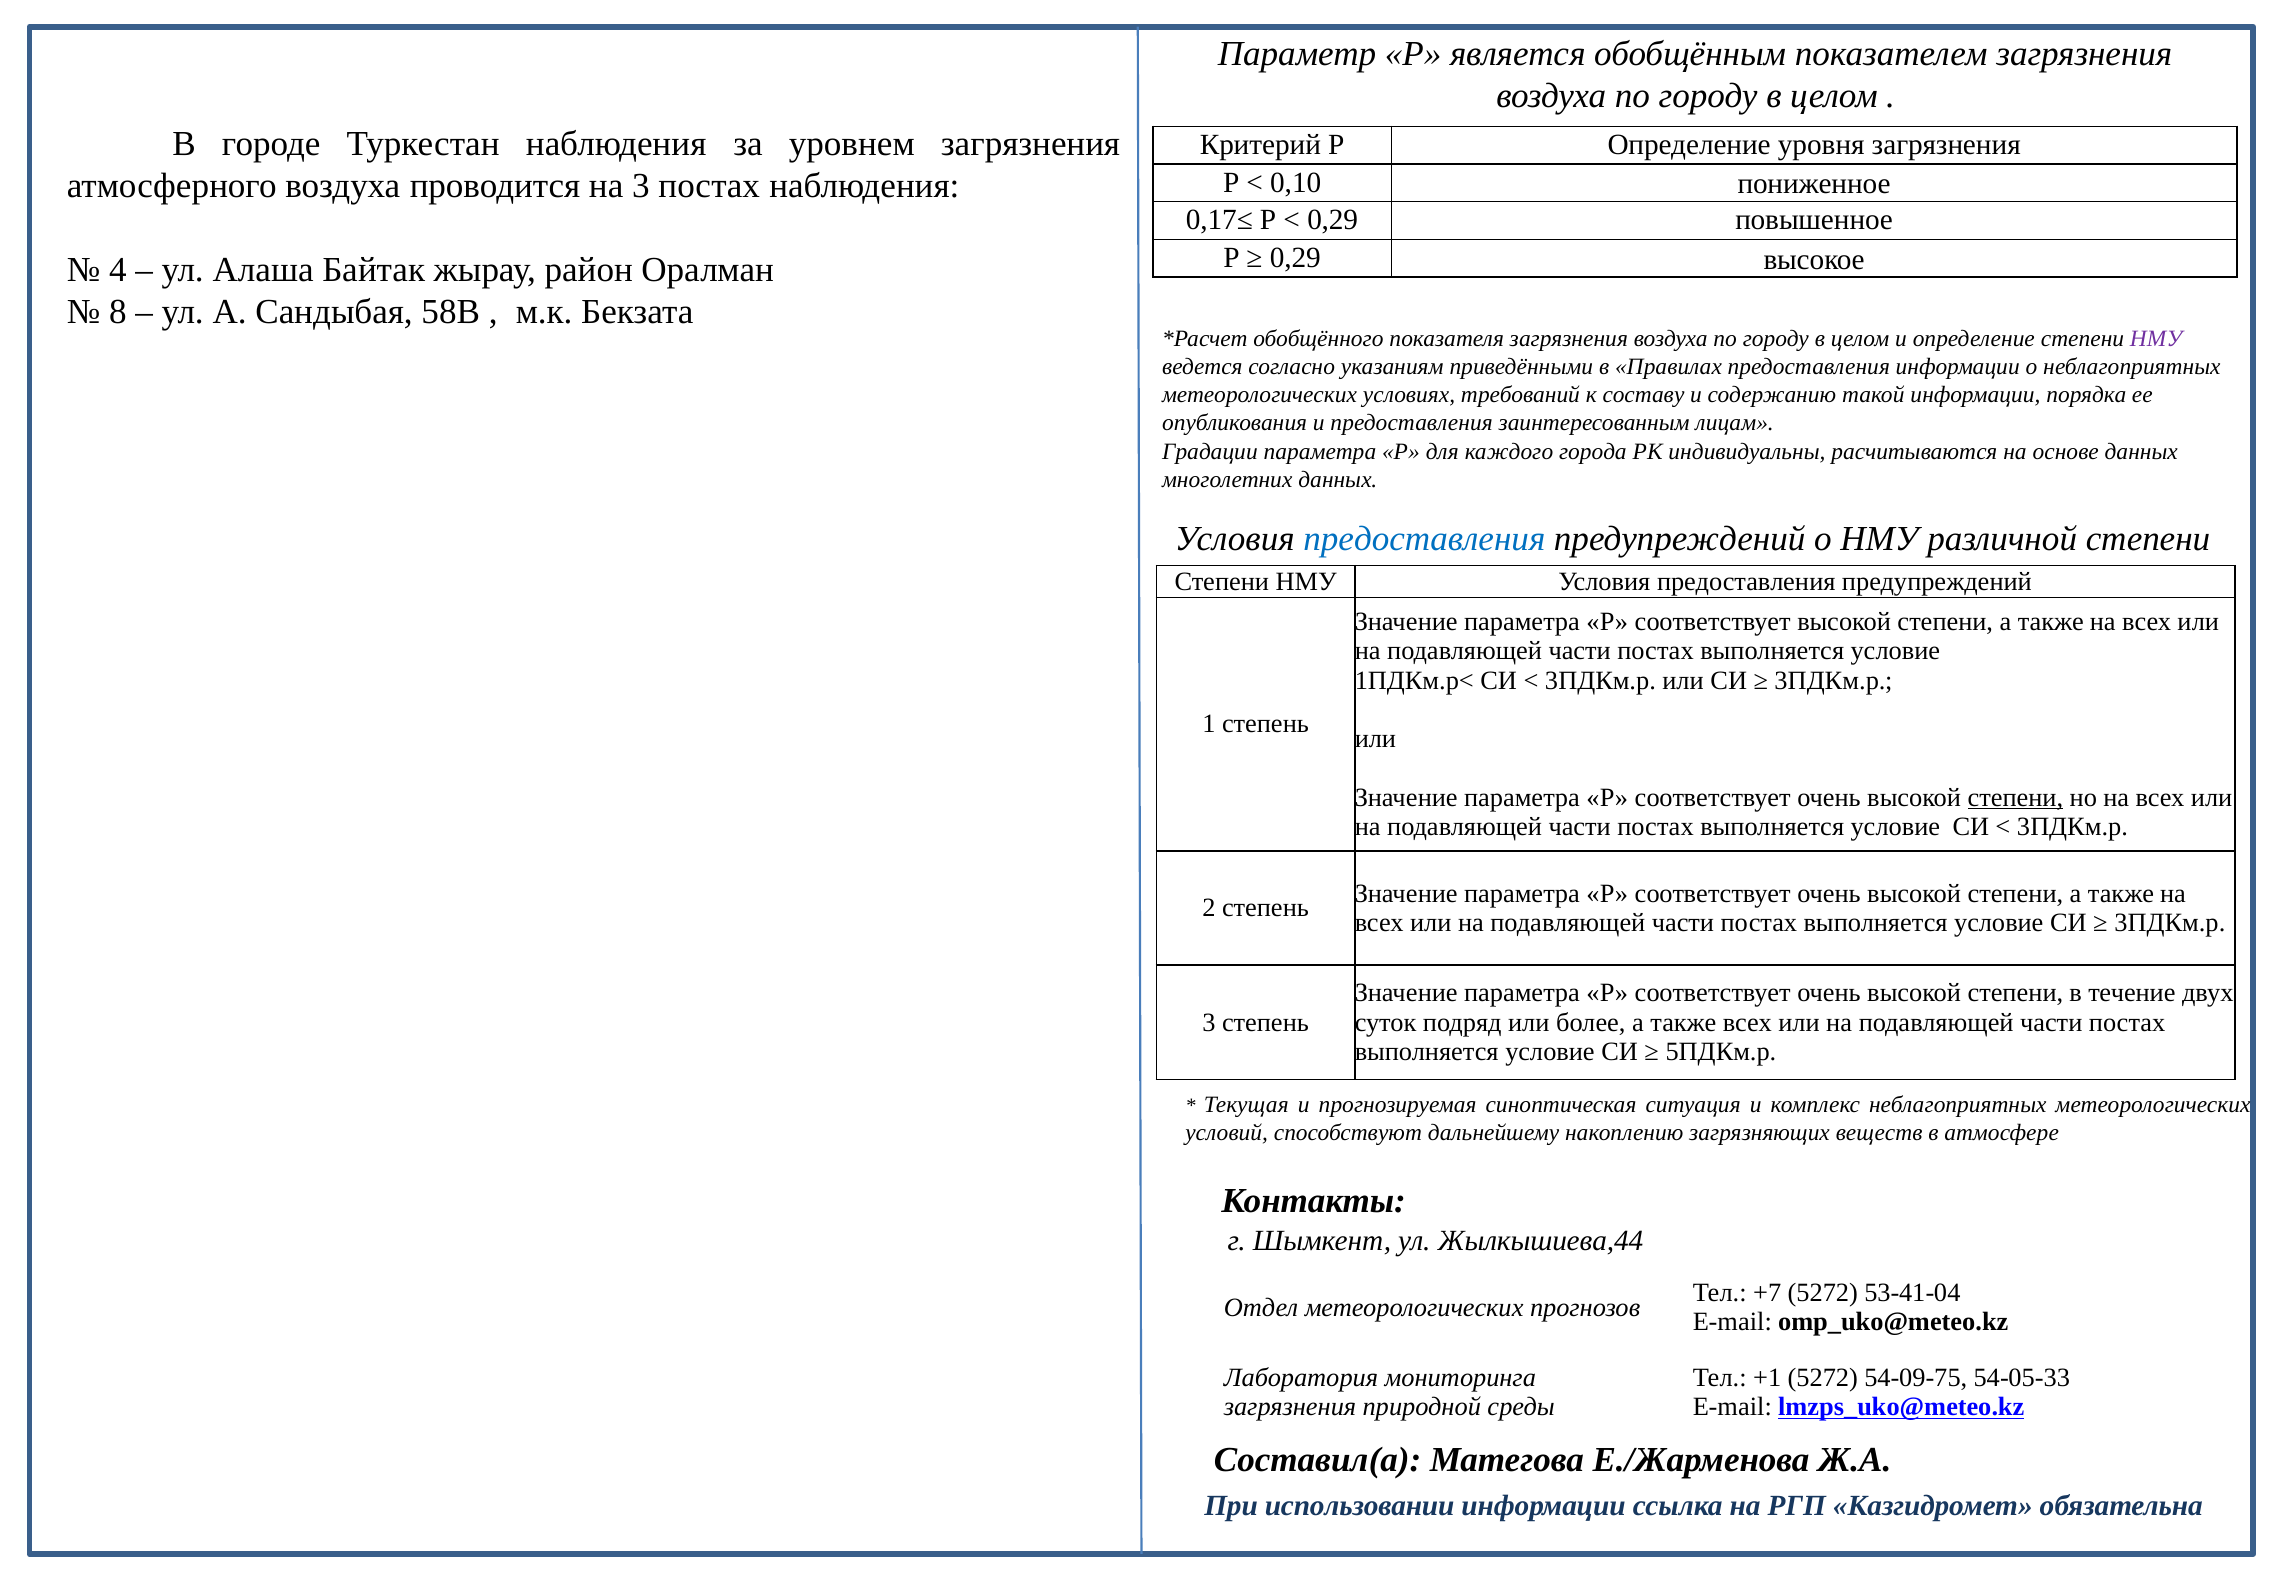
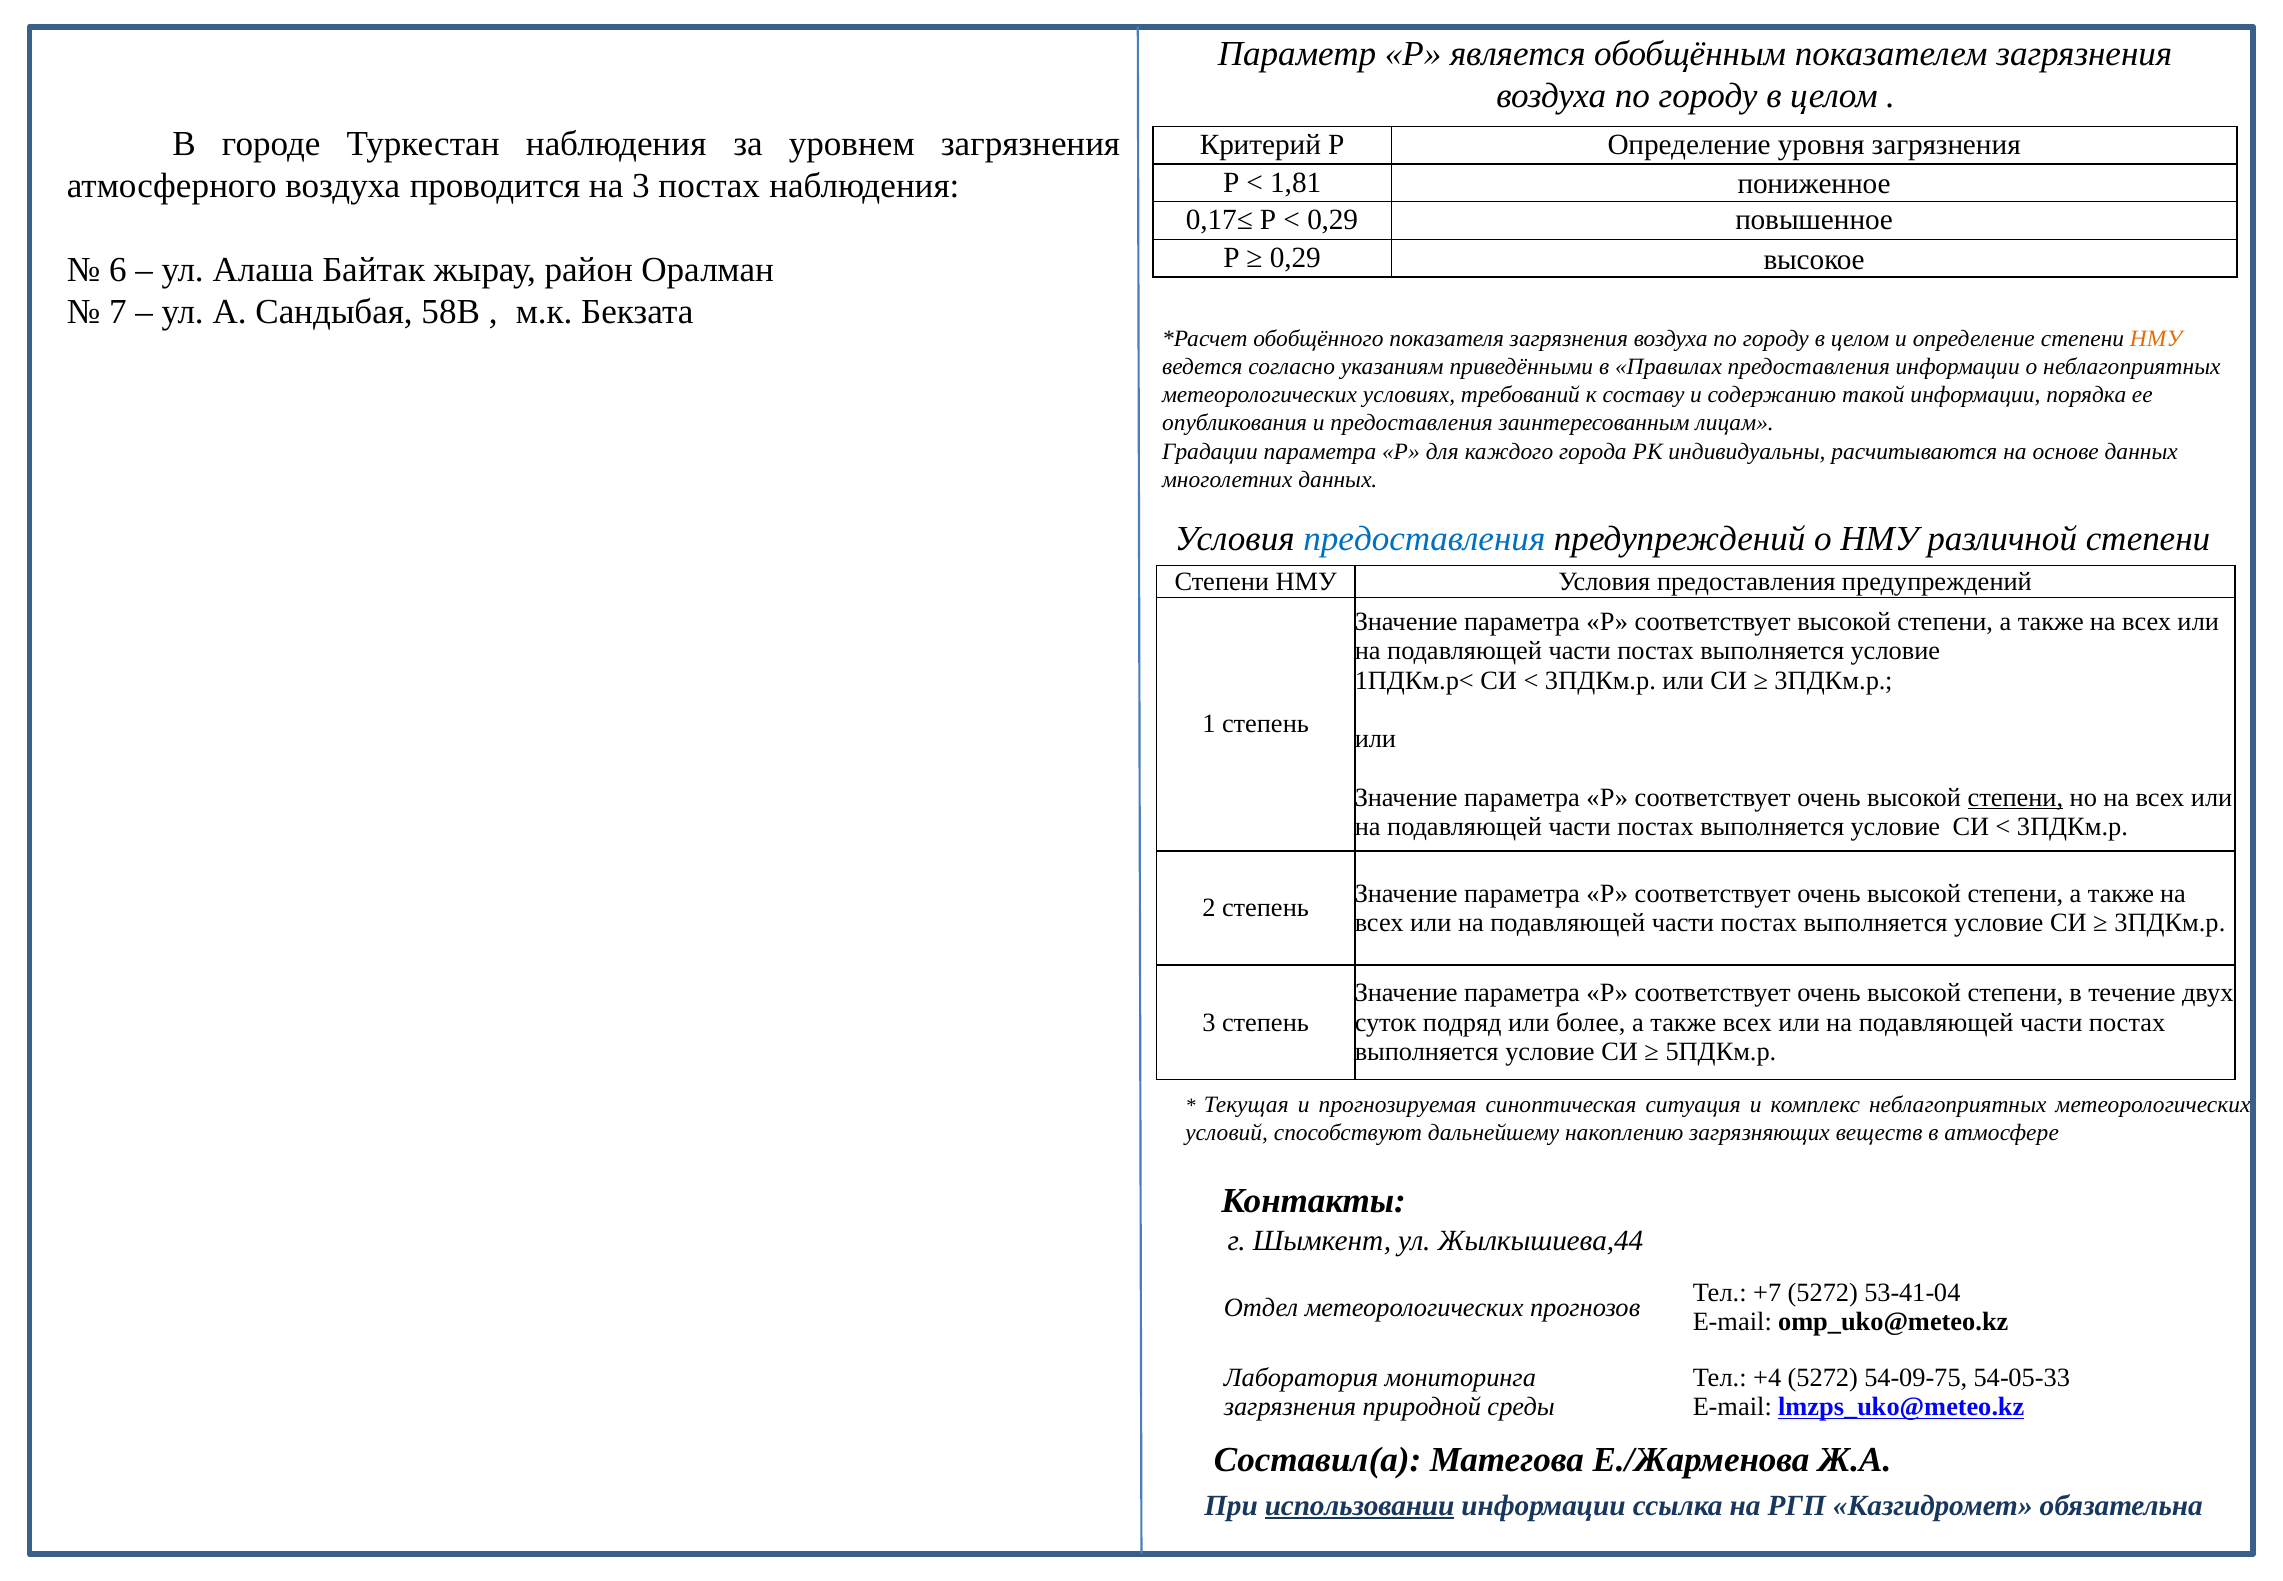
0,10: 0,10 -> 1,81 (1296, 183)
4: 4 -> 6 (118, 270)
8: 8 -> 7 (118, 312)
НМУ colour: purple -> orange (2156, 339)
+1: +1 -> +4 (1767, 1377)
использовании underline: none -> present (1360, 1505)
